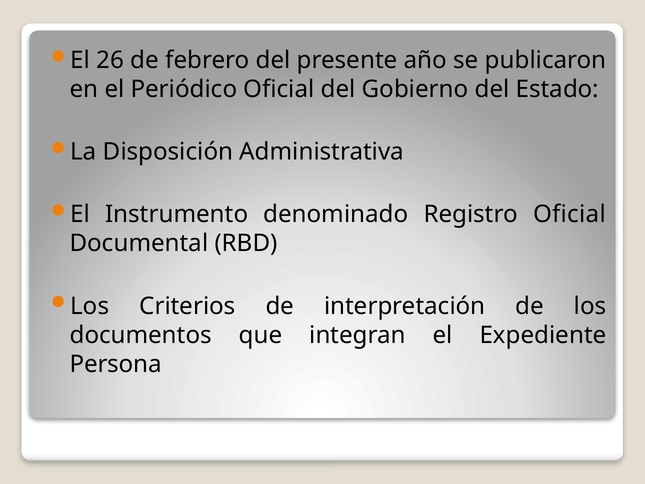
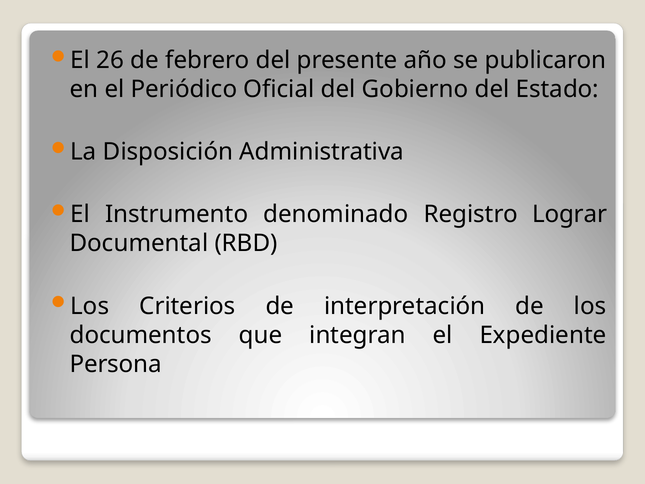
Registro Oficial: Oficial -> Lograr (570, 214)
